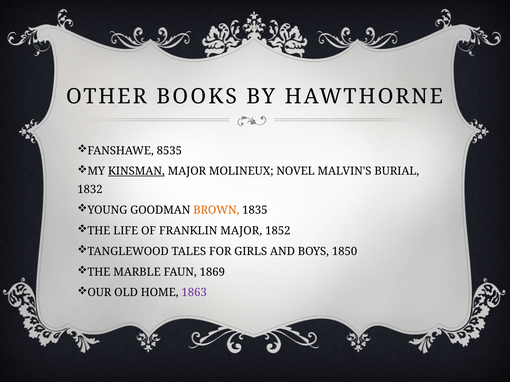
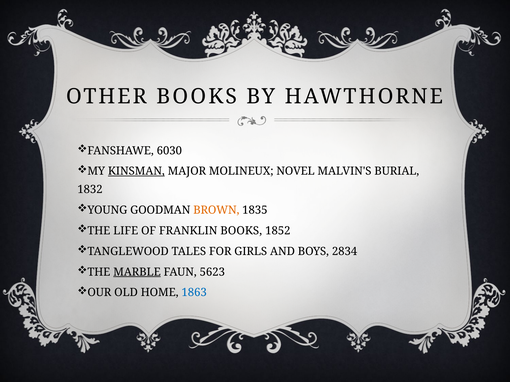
8535: 8535 -> 6030 (169, 151)
FRANKLIN MAJOR: MAJOR -> BOOKS (241, 231)
1850: 1850 -> 2834 (345, 252)
MARBLE underline: none -> present (137, 272)
1869: 1869 -> 5623 (212, 272)
1863 colour: purple -> blue (194, 293)
